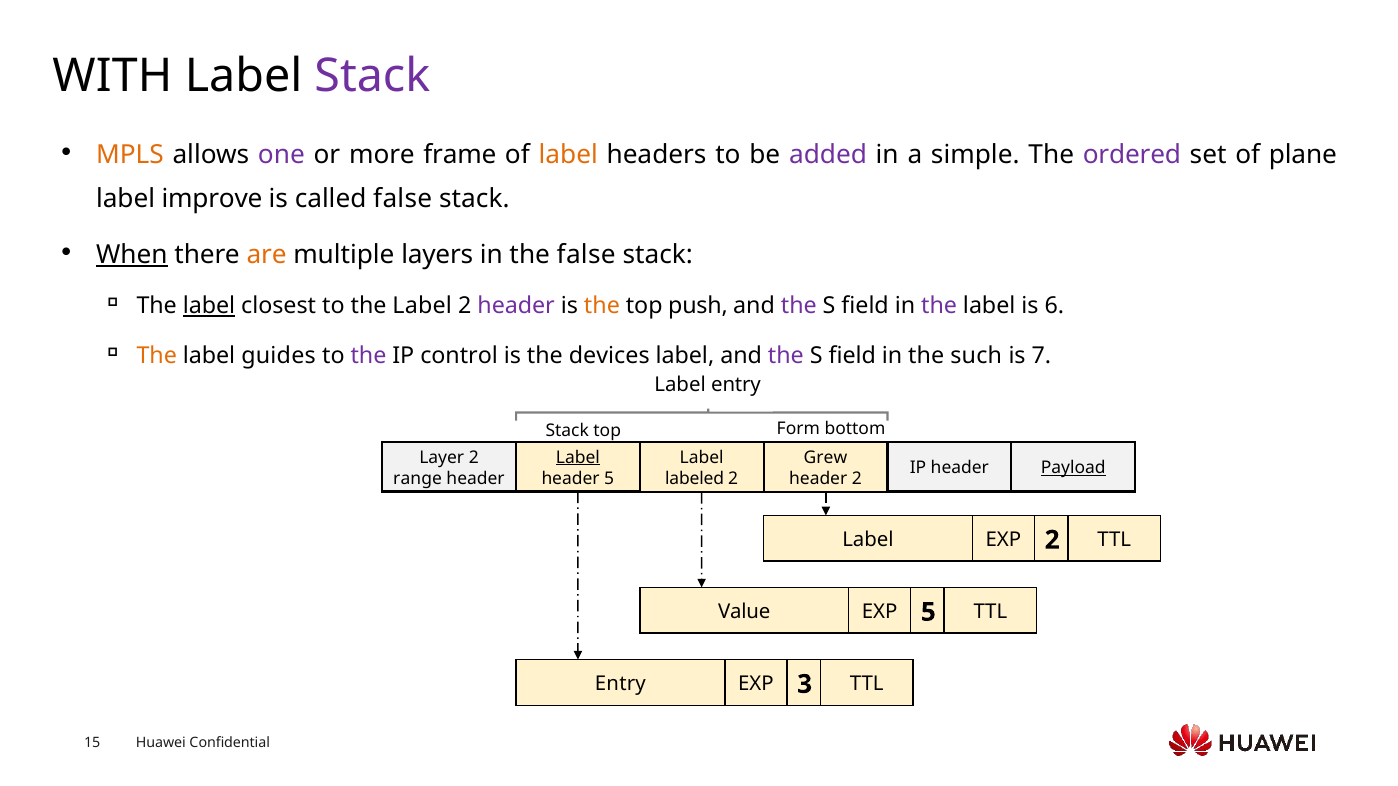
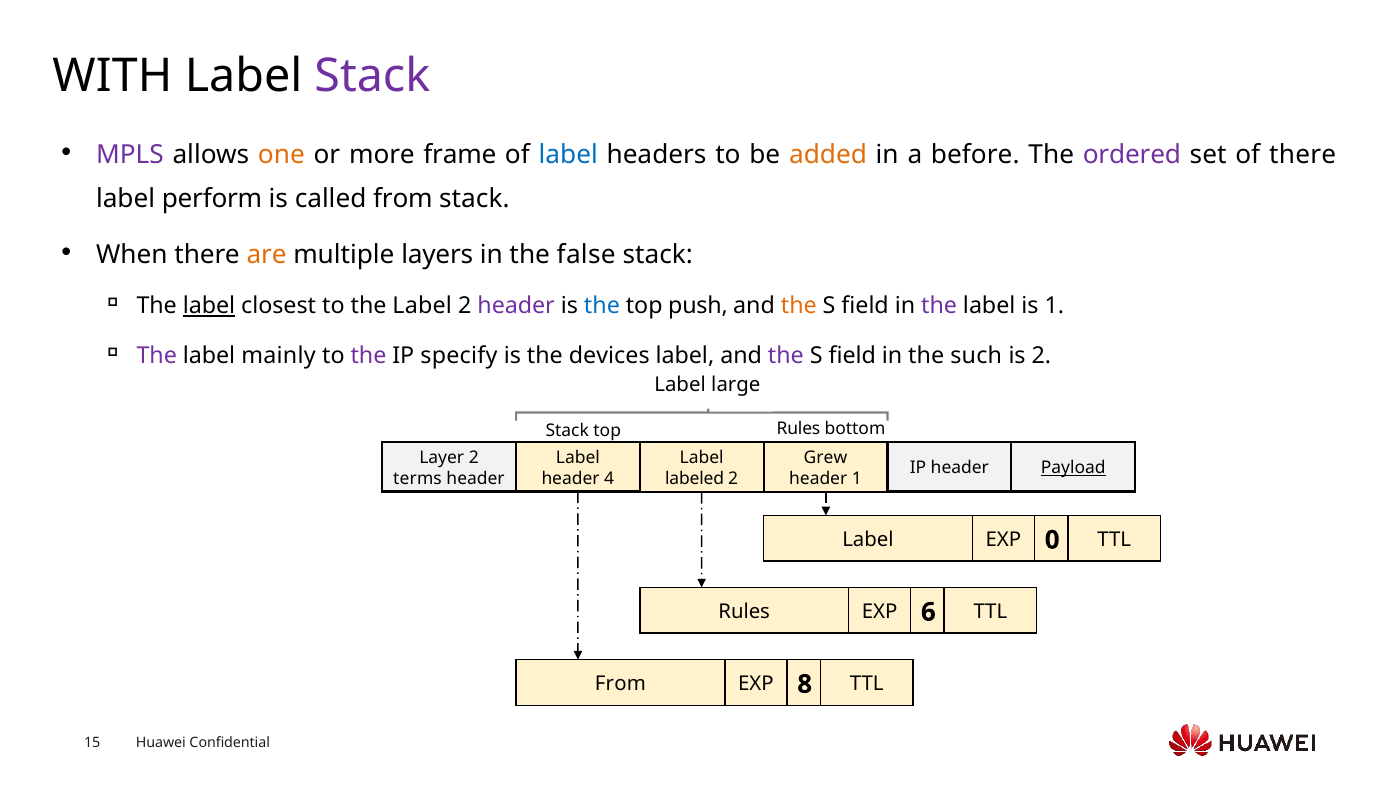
MPLS colour: orange -> purple (130, 155)
one colour: purple -> orange (281, 155)
label colour: orange -> blue (568, 155)
added colour: purple -> orange (828, 155)
simple: simple -> before (975, 155)
of plane: plane -> there (1303, 155)
improve: improve -> perform (212, 199)
called false: false -> from (403, 199)
When underline: present -> none (132, 255)
the colour: orange -> blue (602, 306)
the colour: purple -> orange (799, 306)
is 6: 6 -> 1 (1054, 306)
The colour: orange -> purple (157, 356)
guides: guides -> mainly (279, 356)
control: control -> specify (459, 356)
is 7: 7 -> 2 (1041, 356)
Label entry: entry -> large (736, 385)
top Form: Form -> Rules (799, 429)
Label underline: present -> none (578, 458)
range: range -> terms (418, 479)
header 5: 5 -> 4 (609, 479)
header 2: 2 -> 1 (857, 479)
EXP 2: 2 -> 0 (1052, 540)
Value: Value -> Rules (744, 612)
EXP 5: 5 -> 6 (928, 612)
Entry: Entry -> From (620, 684)
3: 3 -> 8 (805, 685)
